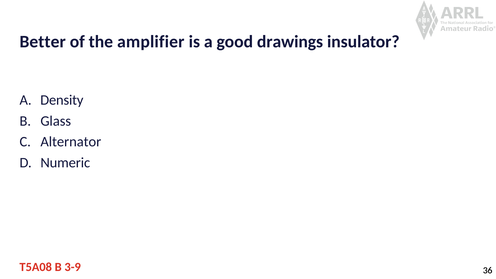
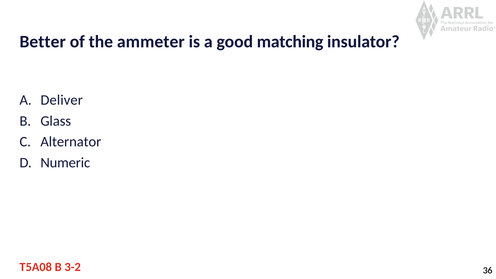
amplifier: amplifier -> ammeter (151, 42)
drawings: drawings -> matching (290, 42)
Density: Density -> Deliver (62, 100)
3-9: 3-9 -> 3-2 (73, 267)
